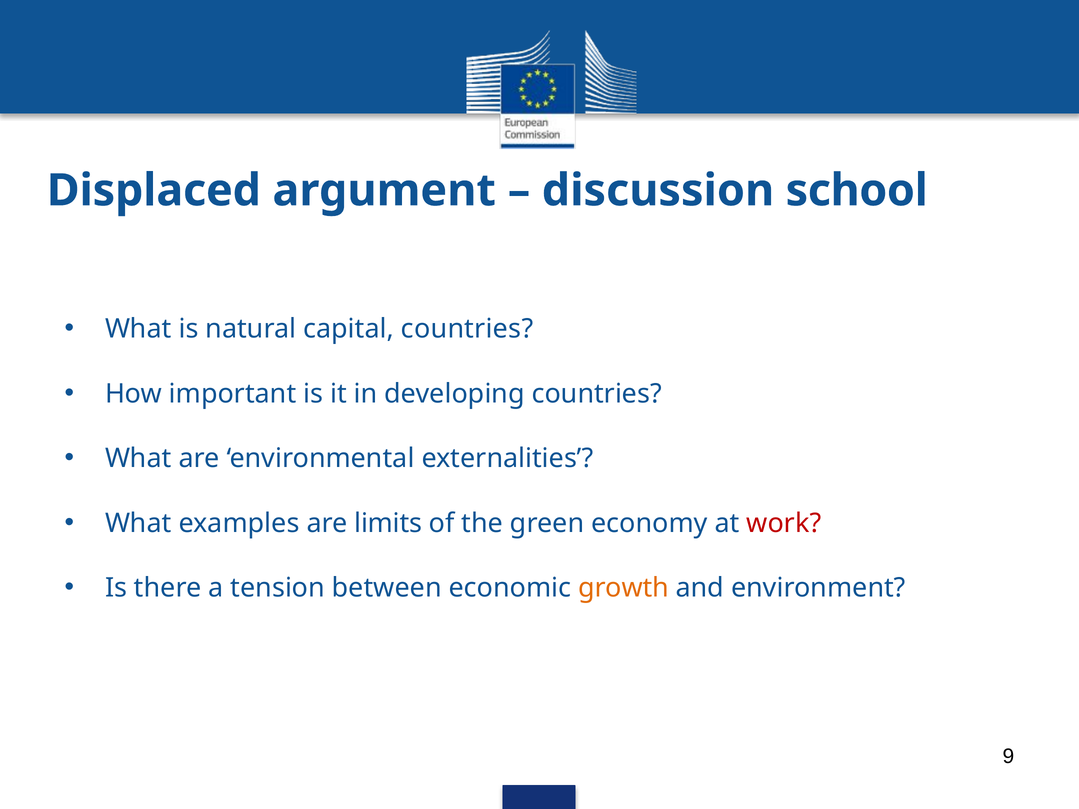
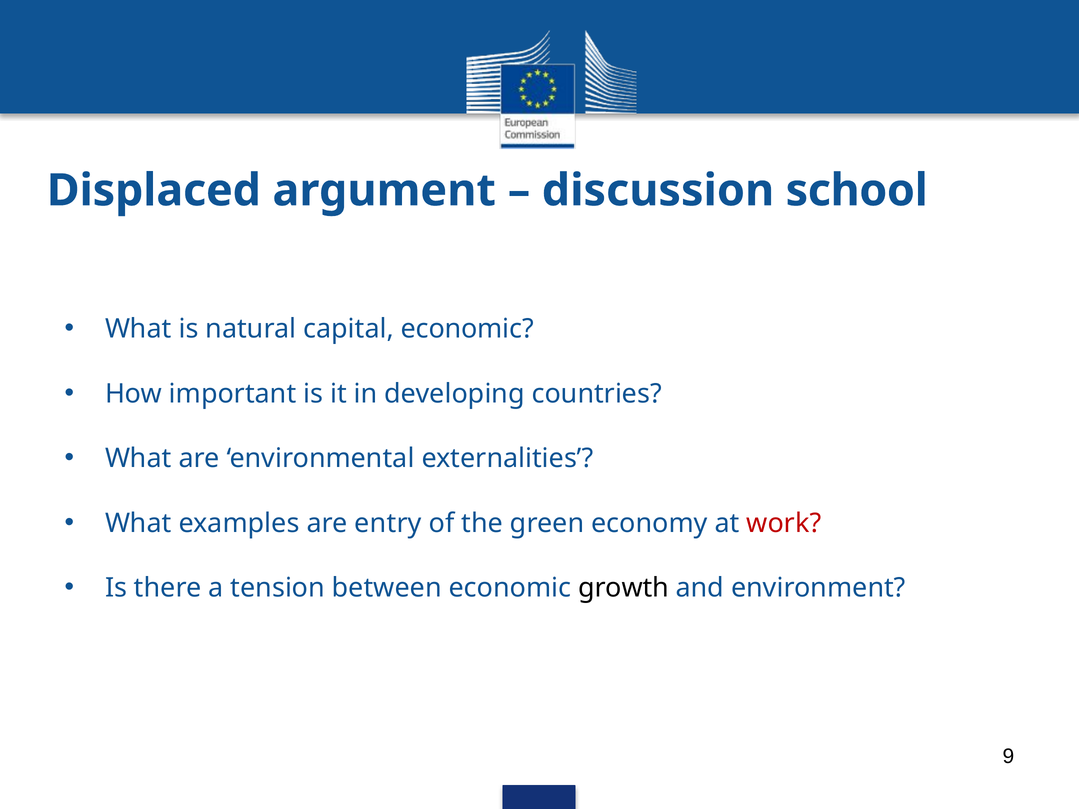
capital countries: countries -> economic (467, 329)
limits: limits -> entry (388, 523)
growth colour: orange -> black (623, 588)
